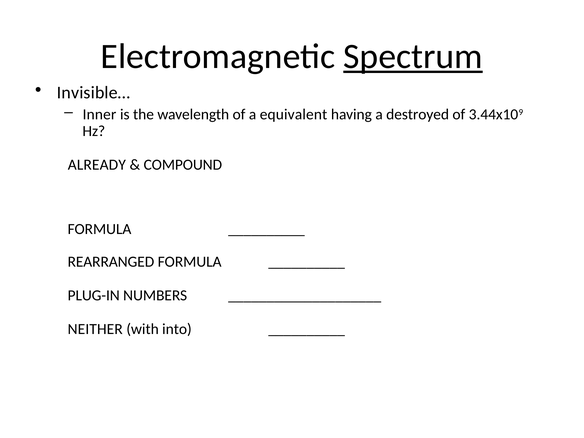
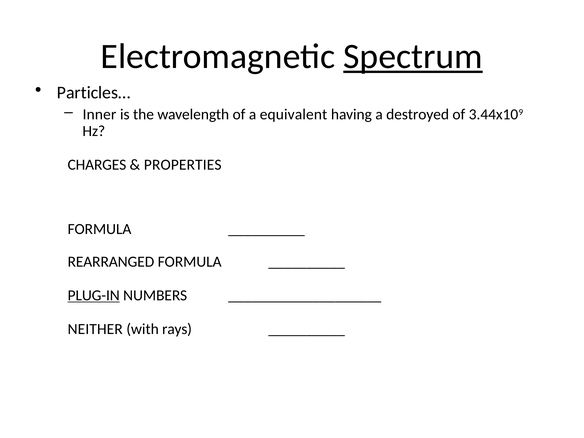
Invisible…: Invisible… -> Particles… (94, 93)
ALREADY: ALREADY -> CHARGES (97, 165)
COMPOUND: COMPOUND -> PROPERTIES (183, 165)
PLUG-IN underline: none -> present (94, 295)
into: into -> rays (177, 329)
